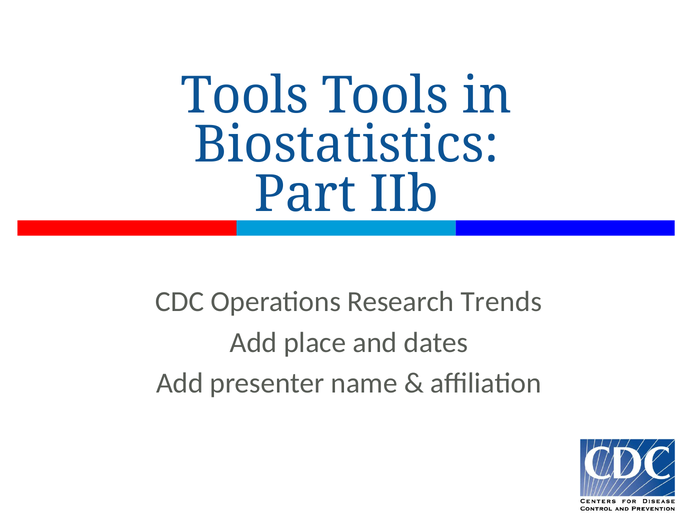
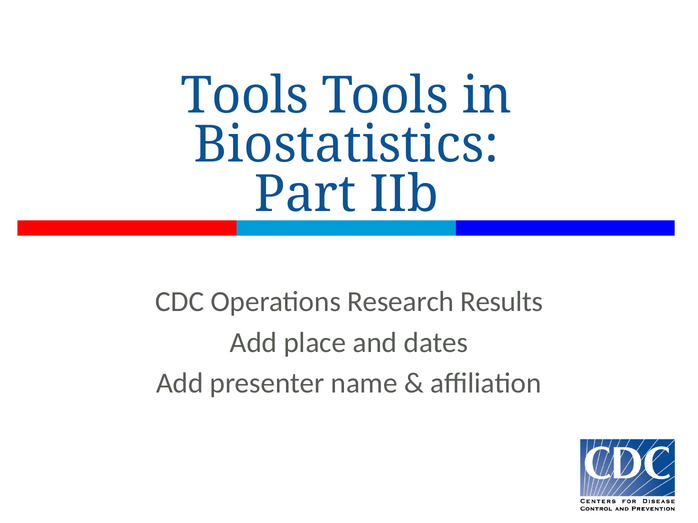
Trends: Trends -> Results (502, 302)
